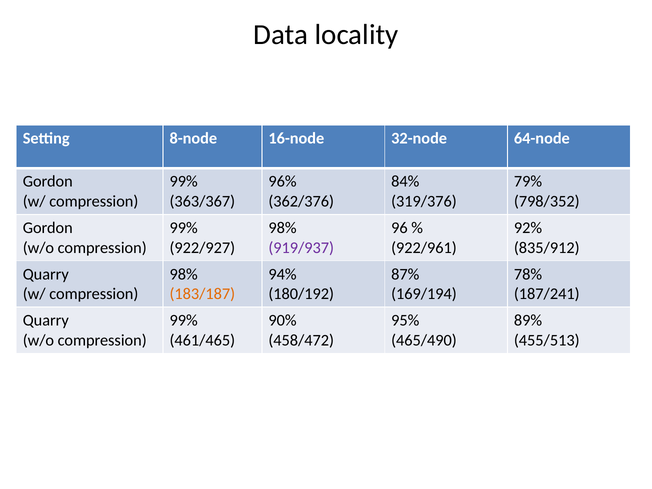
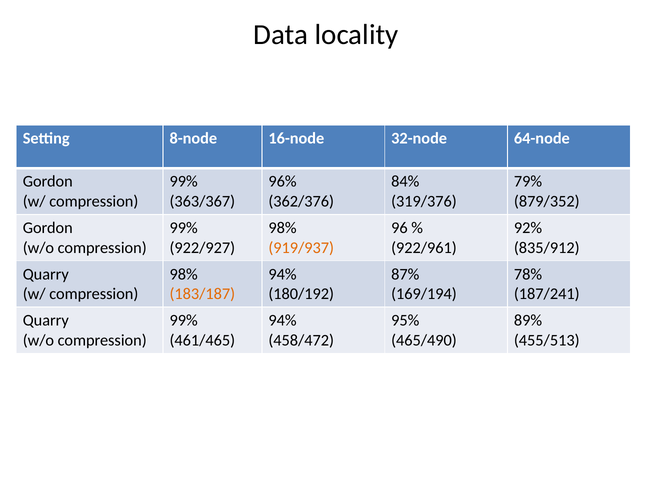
798/352: 798/352 -> 879/352 (547, 201)
919/937 colour: purple -> orange (301, 248)
90%: 90% -> 94% (282, 320)
